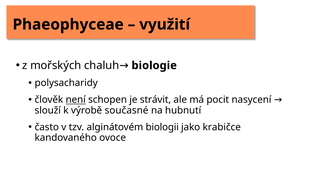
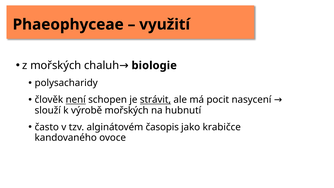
strávit underline: none -> present (155, 100)
výrobě současné: současné -> mořských (127, 110)
biologii: biologii -> časopis (162, 127)
